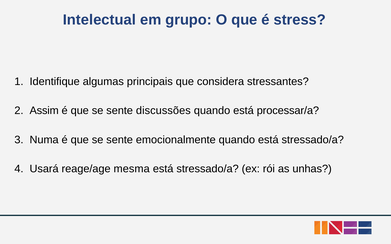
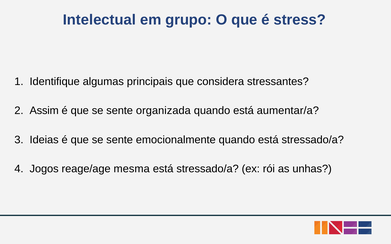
discussões: discussões -> organizada (163, 111)
processar/a: processar/a -> aumentar/a (288, 111)
Numa: Numa -> Ideias (44, 140)
Usará: Usará -> Jogos (44, 169)
